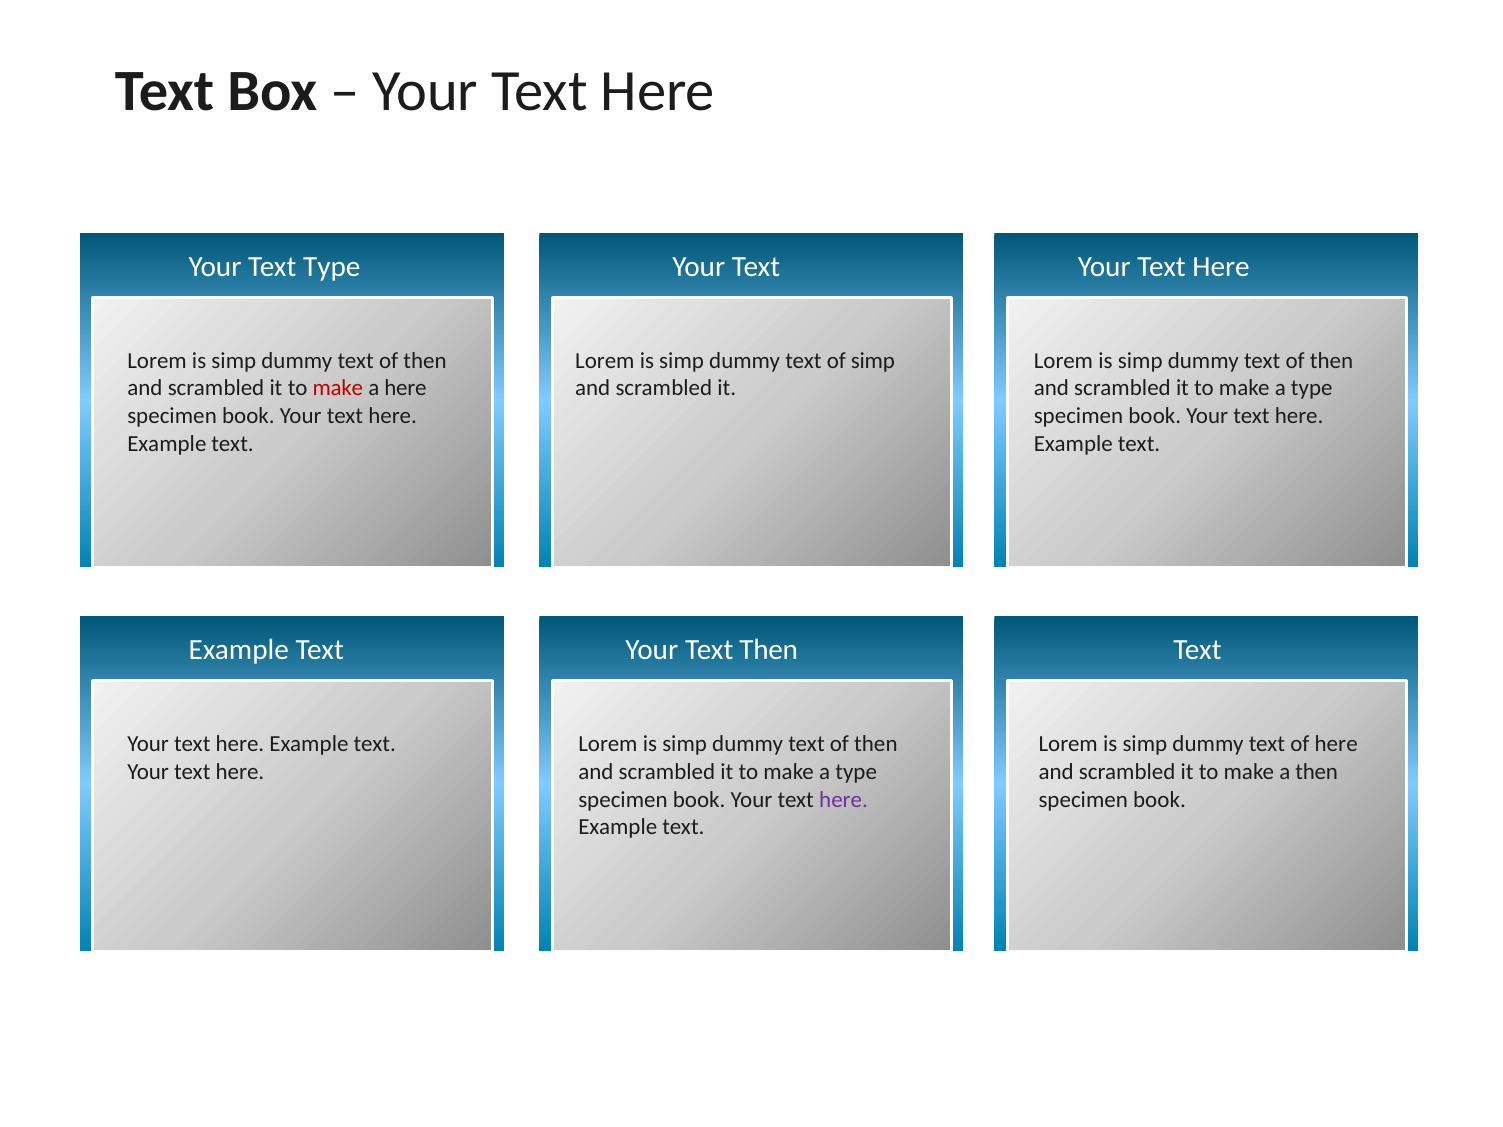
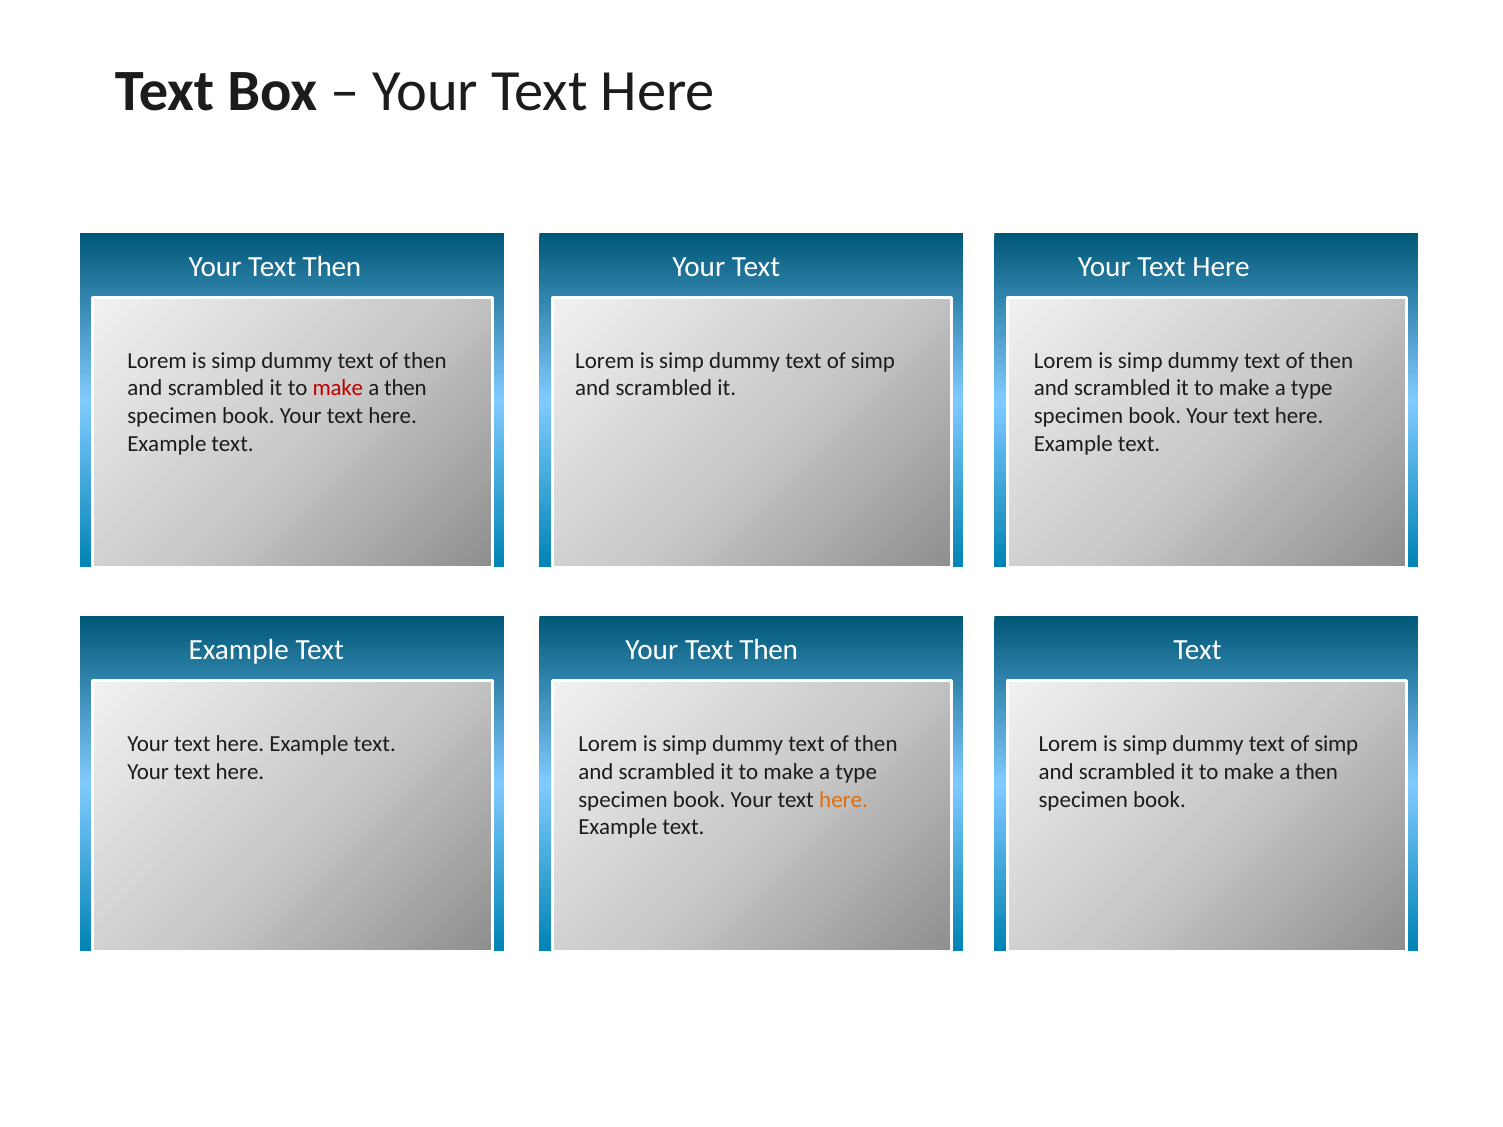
Type: Type -> Then (332, 267)
here: here -> then (405, 388)
here: here -> simp (1336, 744)
here colour: purple -> orange (844, 800)
